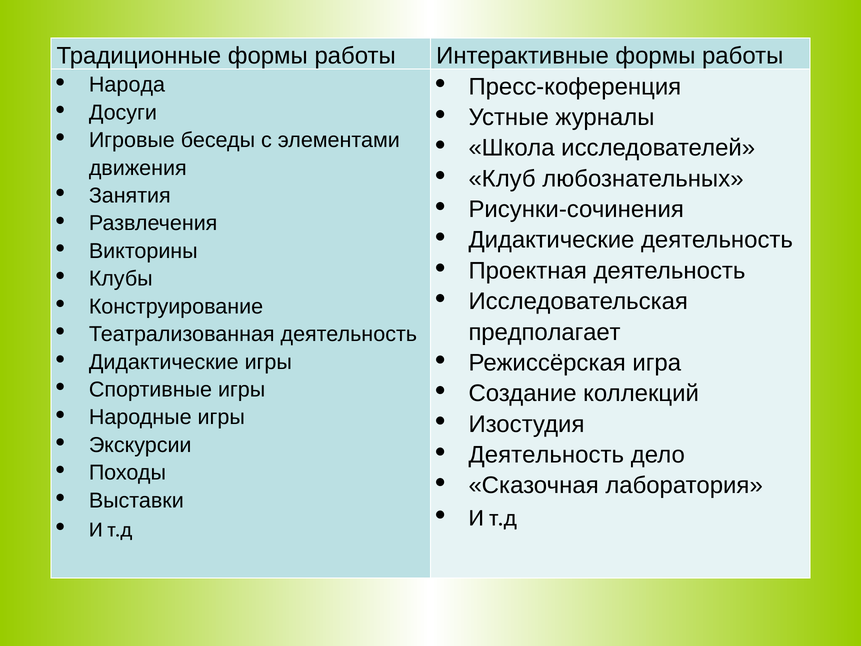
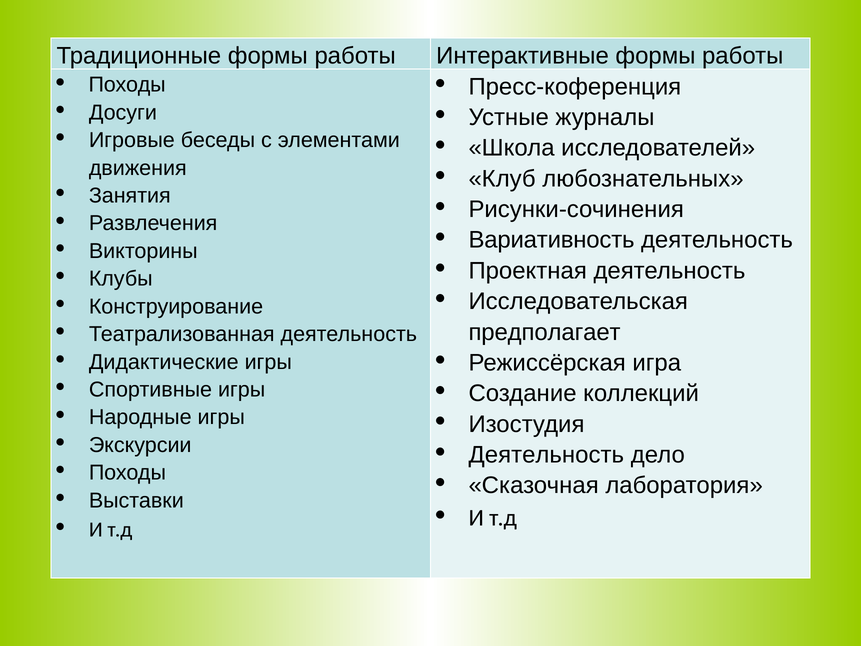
Народа: Народа -> Походы (127, 85)
Дидактические: Дидактические -> Вариативность (552, 240)
